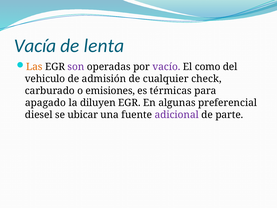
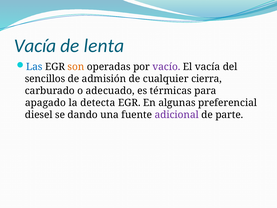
Las colour: orange -> blue (34, 67)
son colour: purple -> orange (76, 67)
El como: como -> vacía (208, 67)
vehiculo: vehiculo -> sencillos (45, 79)
check: check -> cierra (207, 79)
emisiones: emisiones -> adecuado (110, 91)
diluyen: diluyen -> detecta (98, 103)
ubicar: ubicar -> dando (83, 115)
